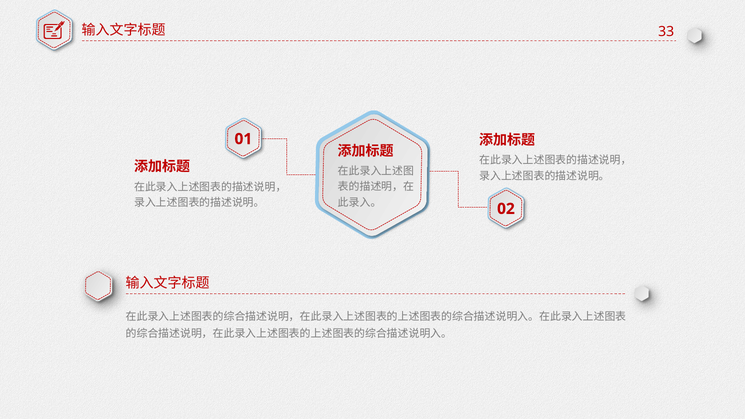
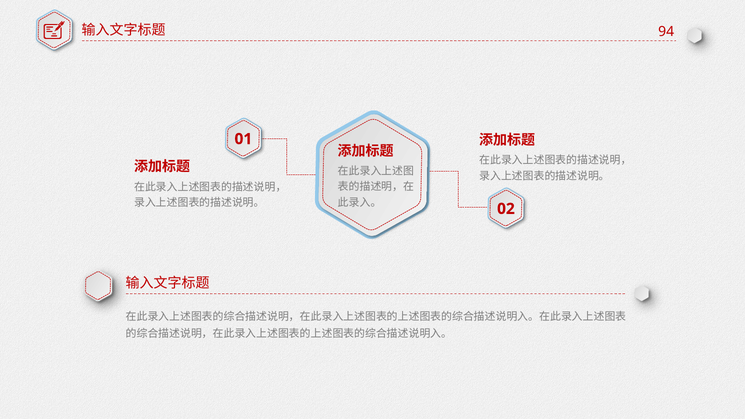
33: 33 -> 94 (666, 32)
